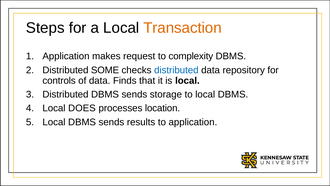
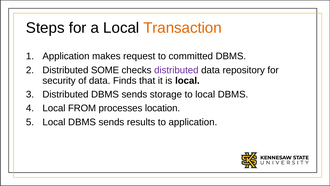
complexity: complexity -> committed (191, 56)
distributed colour: blue -> purple (176, 70)
controls: controls -> security (59, 80)
DOES: DOES -> FROM (82, 108)
